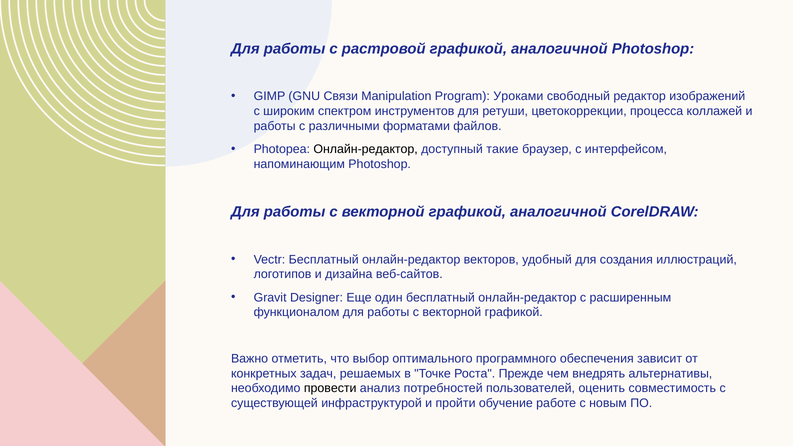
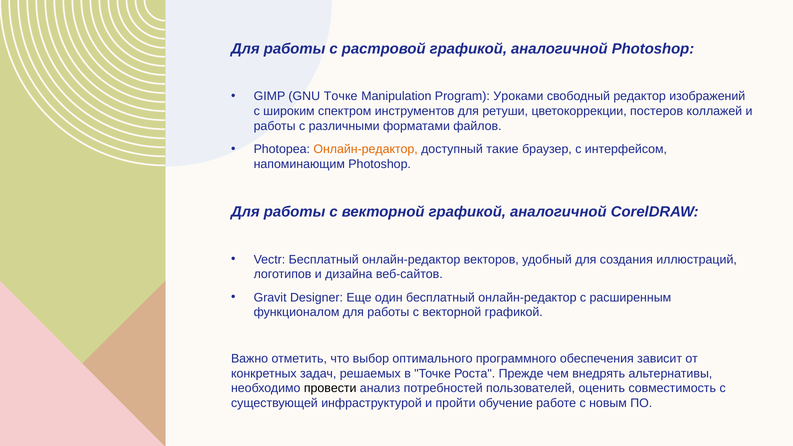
GNU Связи: Связи -> Точке (341, 96)
процесса: процесса -> постеров (657, 111)
Онлайн-редактор colour: black -> orange (366, 149)
